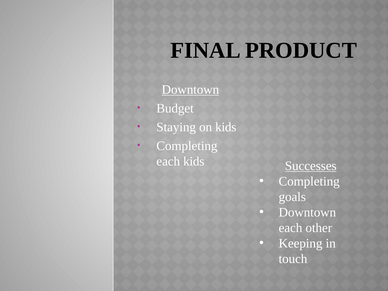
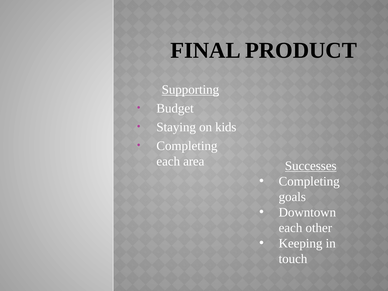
Downtown: Downtown -> Supporting (190, 90)
each kids: kids -> area (194, 161)
